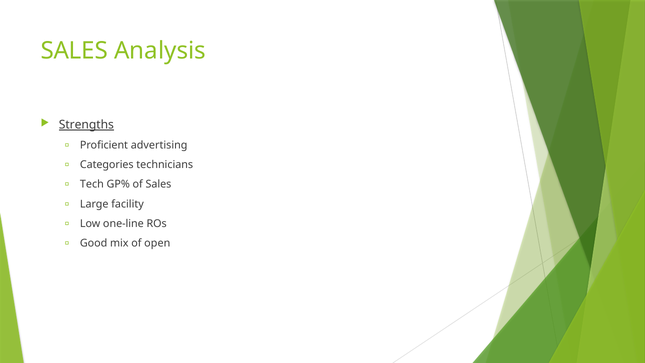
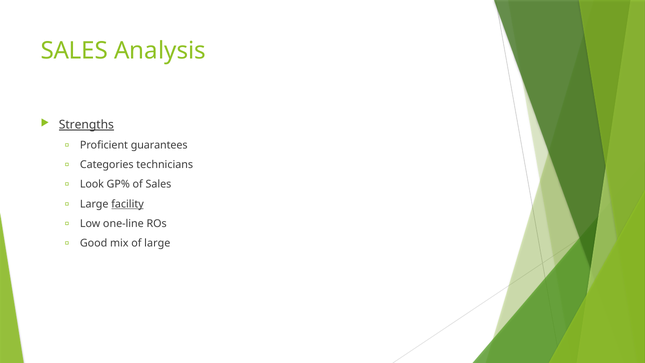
advertising: advertising -> guarantees (159, 145)
Tech: Tech -> Look (92, 184)
facility underline: none -> present (128, 204)
of open: open -> large (157, 243)
